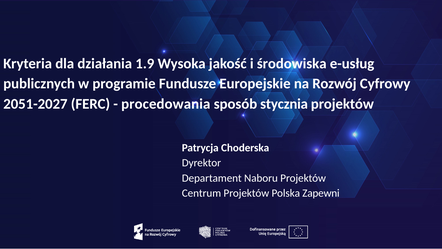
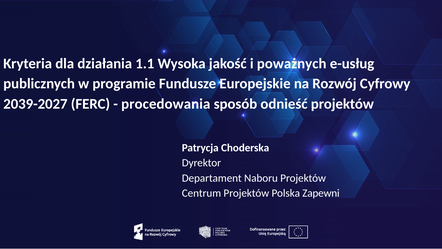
1.9: 1.9 -> 1.1 (145, 63)
środowiska: środowiska -> poważnych (292, 63)
2051-2027: 2051-2027 -> 2039-2027 (35, 104)
stycznia: stycznia -> odnieść (284, 104)
